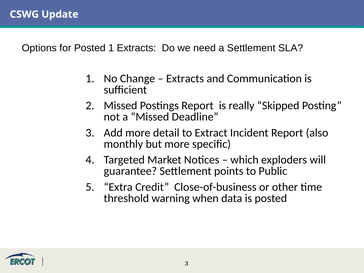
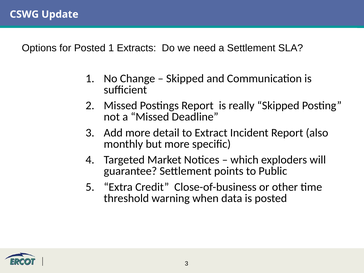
Extracts: Extracts -> Skipped (185, 78)
